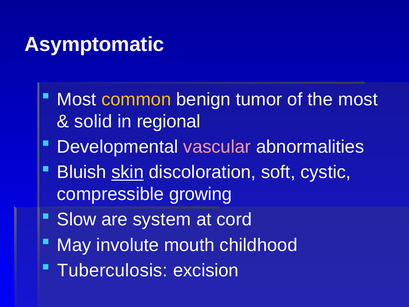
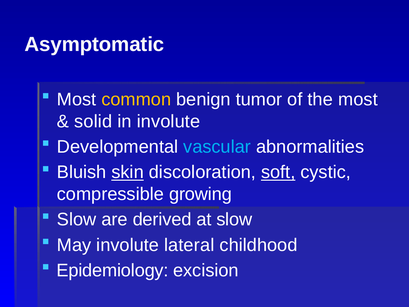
in regional: regional -> involute (168, 121)
vascular colour: pink -> light blue (217, 147)
soft underline: none -> present (278, 172)
system: system -> derived (162, 219)
at cord: cord -> slow (234, 219)
mouth: mouth -> lateral (189, 245)
Tuberculosis: Tuberculosis -> Epidemiology (113, 270)
